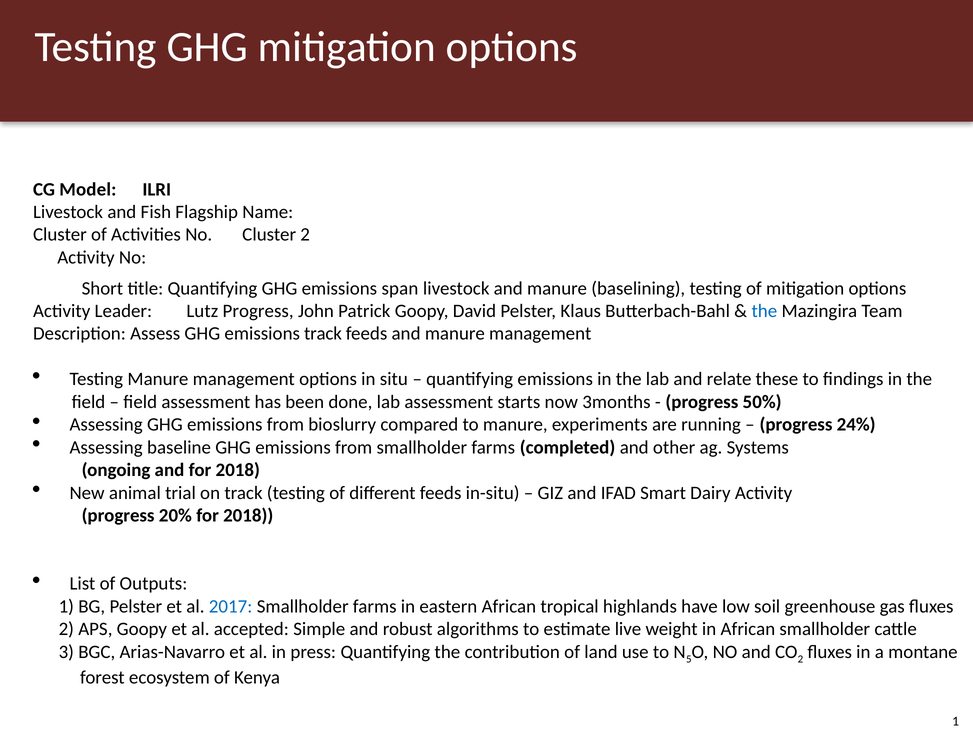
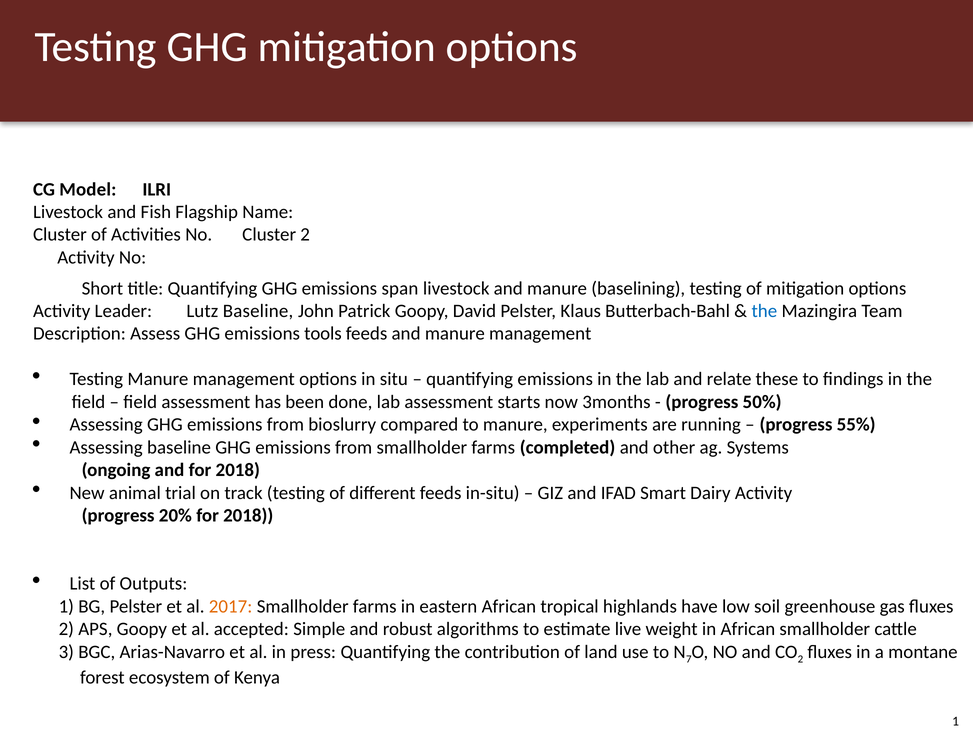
Lutz Progress: Progress -> Baseline (258, 311)
emissions track: track -> tools (323, 334)
24%: 24% -> 55% (856, 424)
2017 colour: blue -> orange (231, 606)
5: 5 -> 7 (689, 659)
